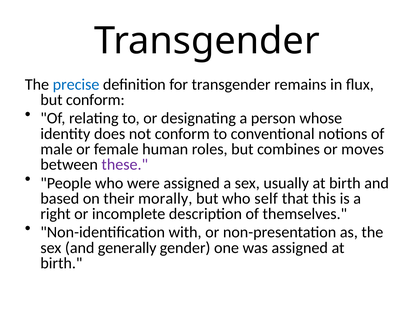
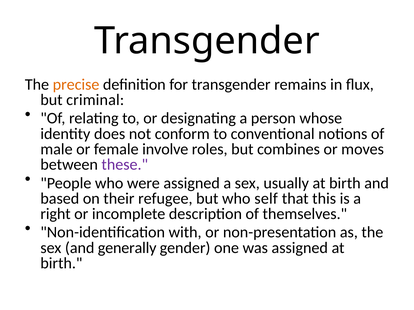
precise colour: blue -> orange (76, 85)
but conform: conform -> criminal (95, 100)
human: human -> involve (165, 149)
morally: morally -> refugee (165, 199)
